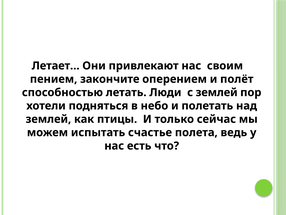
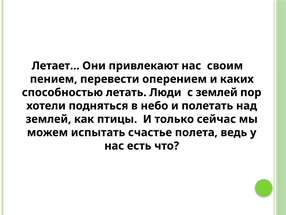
закончите: закончите -> перевести (110, 79)
полёт: полёт -> каких (237, 79)
